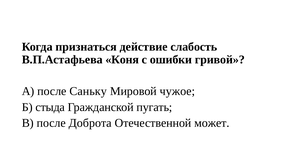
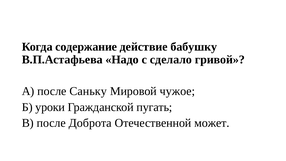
признаться: признаться -> содержание (86, 47)
слабость: слабость -> бабушку (194, 47)
Коня: Коня -> Надо (122, 60)
ошибки: ошибки -> сделало (171, 60)
стыда: стыда -> уроки (50, 107)
